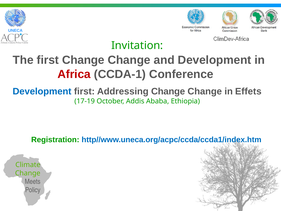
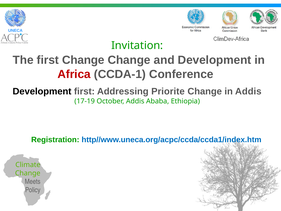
Development colour: blue -> black (42, 91)
Addressing Change: Change -> Priorite (168, 91)
in Effets: Effets -> Addis (248, 91)
